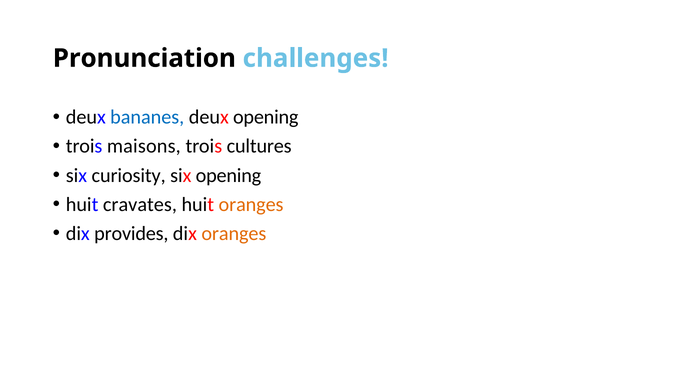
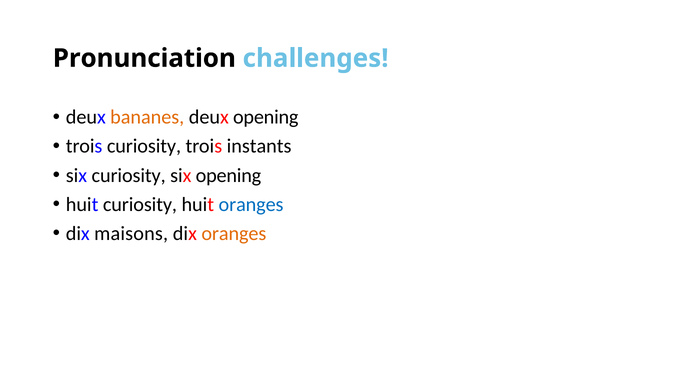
bananes colour: blue -> orange (147, 117)
trois maisons: maisons -> curiosity (144, 146)
cultures: cultures -> instants (259, 146)
huit cravates: cravates -> curiosity (140, 204)
oranges colour: orange -> blue (251, 204)
provides: provides -> maisons (131, 233)
